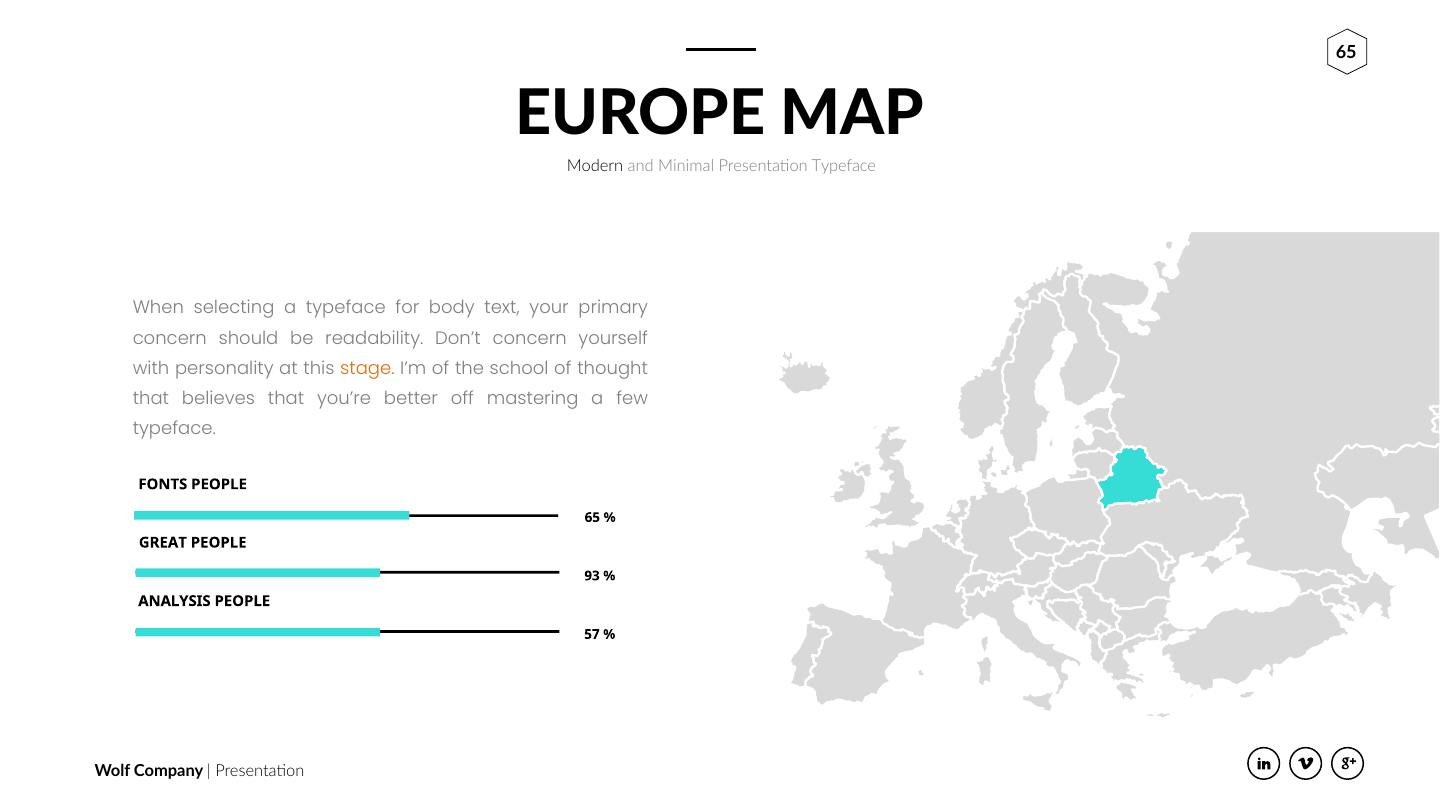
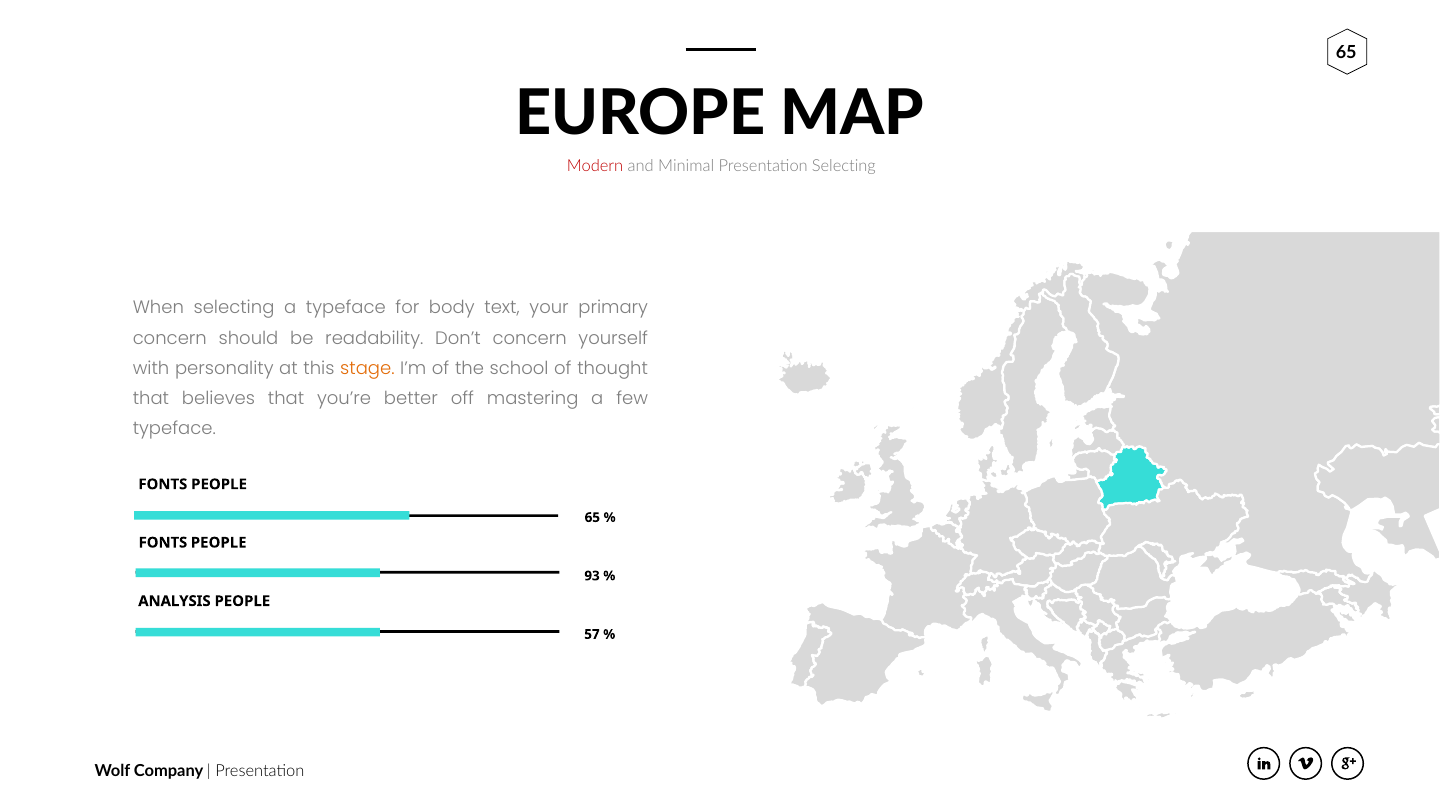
Modern colour: black -> red (595, 166)
Presentation Typeface: Typeface -> Selecting (844, 166)
GREAT: GREAT -> FONTS (163, 543)
